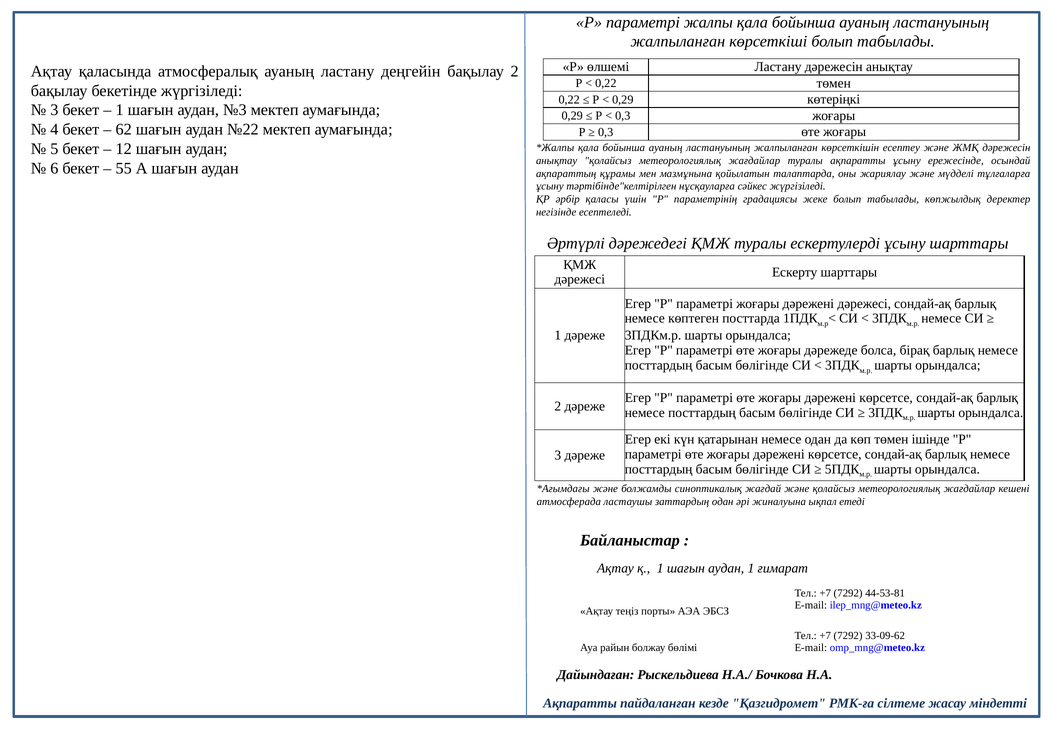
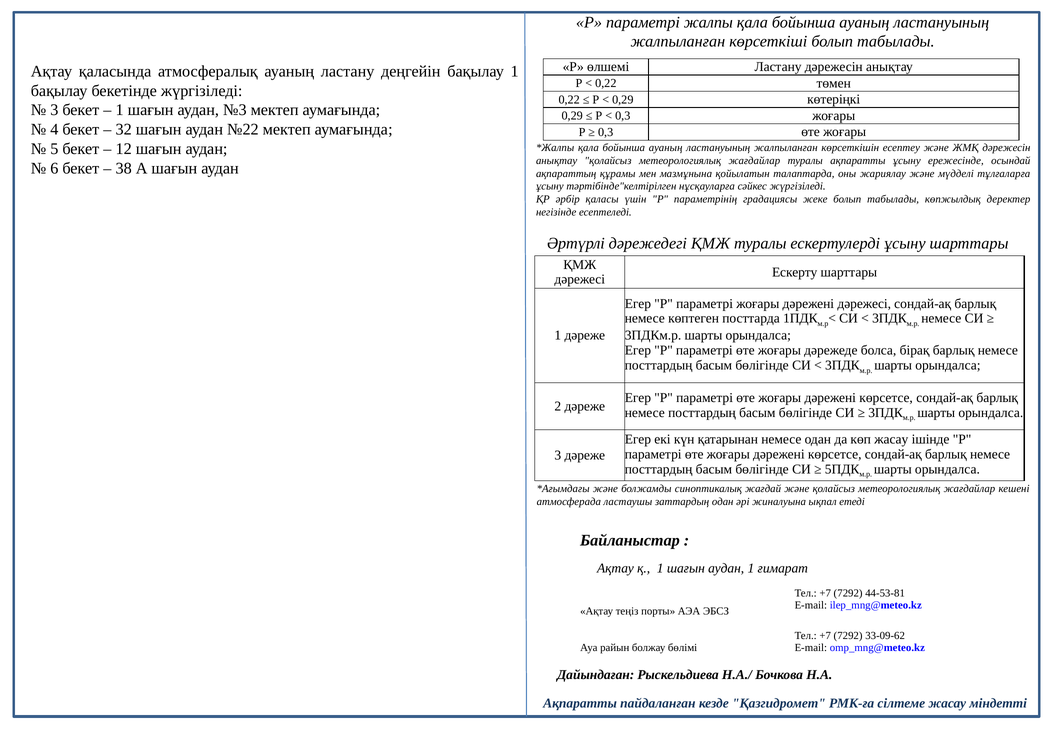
бақылау 2: 2 -> 1 (515, 71)
62: 62 -> 32 (124, 130)
55: 55 -> 38 (124, 168)
көп төмен: төмен -> жасау (891, 439)
